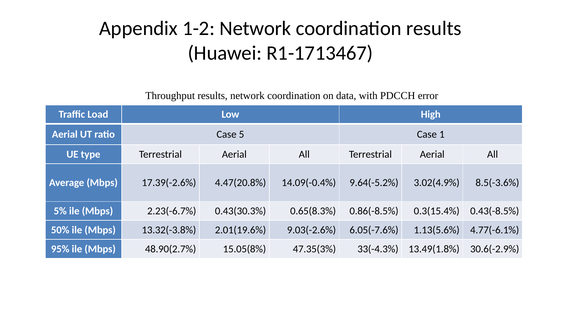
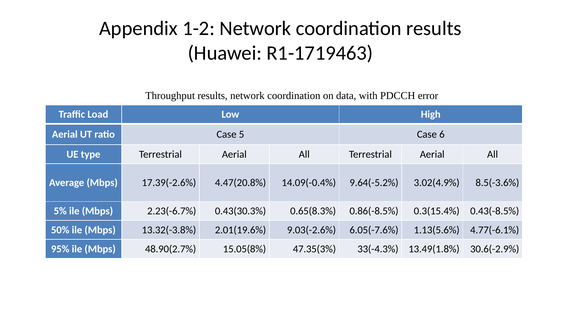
R1-1713467: R1-1713467 -> R1-1719463 (320, 53)
1: 1 -> 6 (442, 134)
